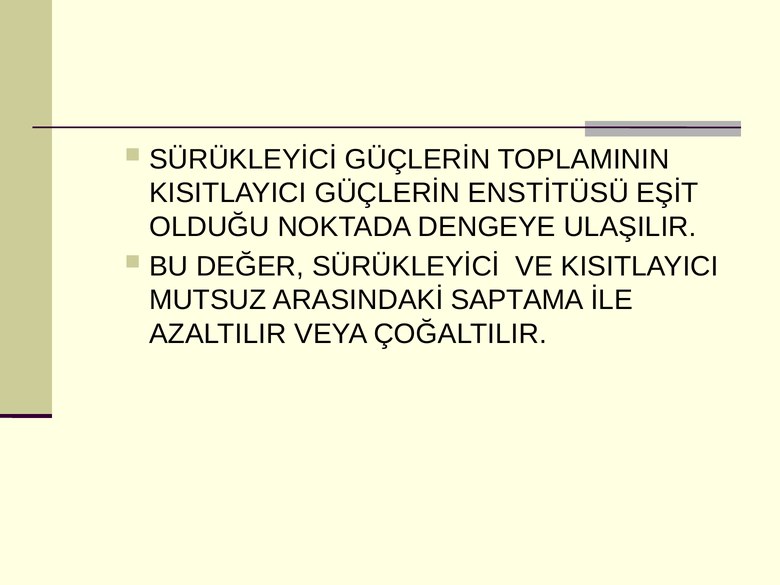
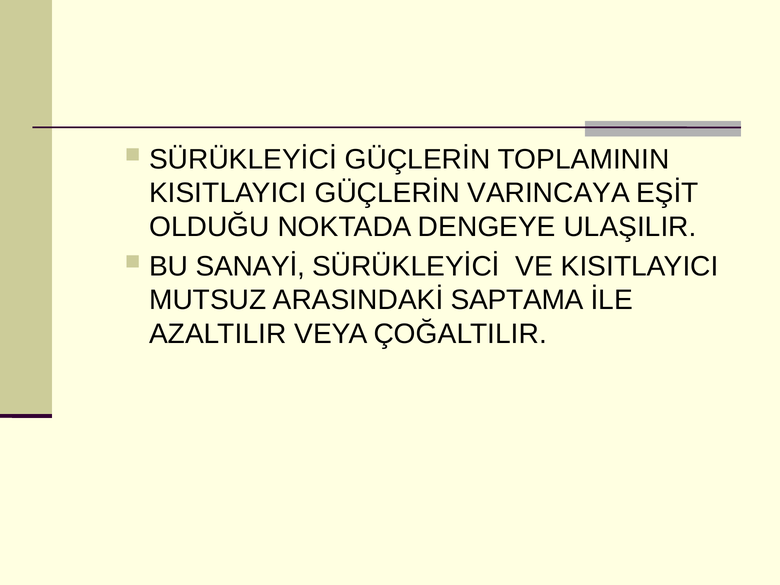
ENSTİTÜSÜ: ENSTİTÜSÜ -> VARINCAYA (549, 193)
DEĞER: DEĞER -> SANAYİ (250, 266)
